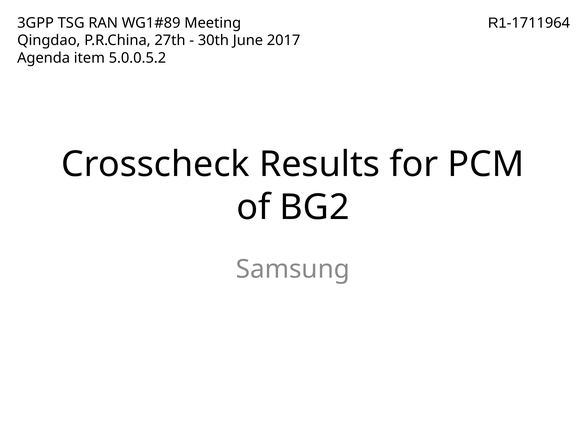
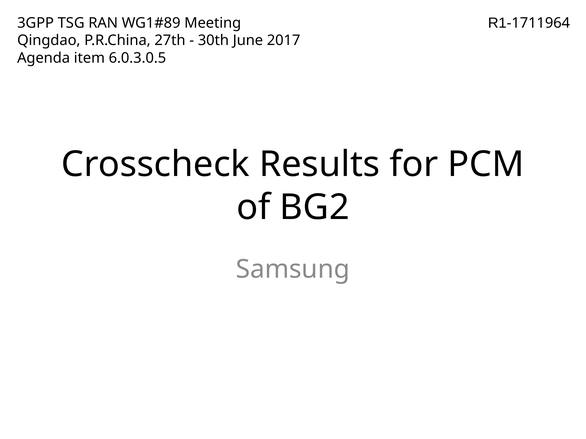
5.0.0.5.2: 5.0.0.5.2 -> 6.0.3.0.5 (137, 58)
